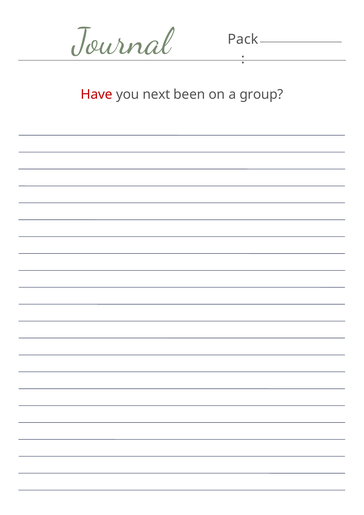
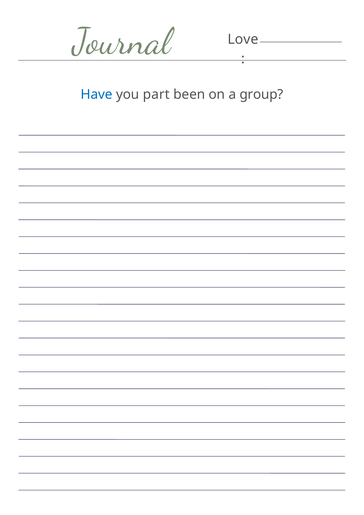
Pack: Pack -> Love (243, 39)
Have colour: red -> blue (97, 94)
next: next -> part (156, 94)
